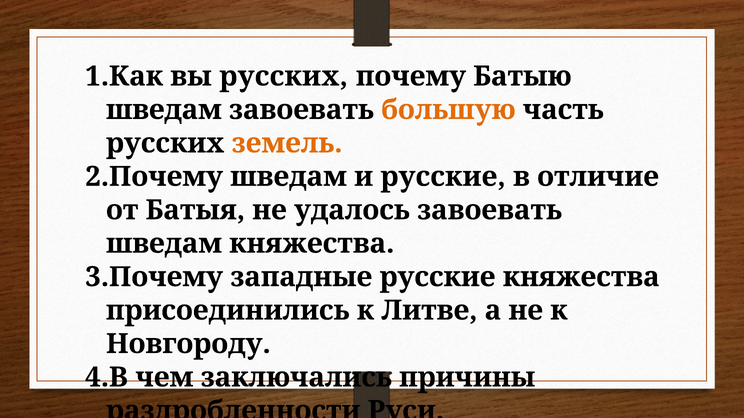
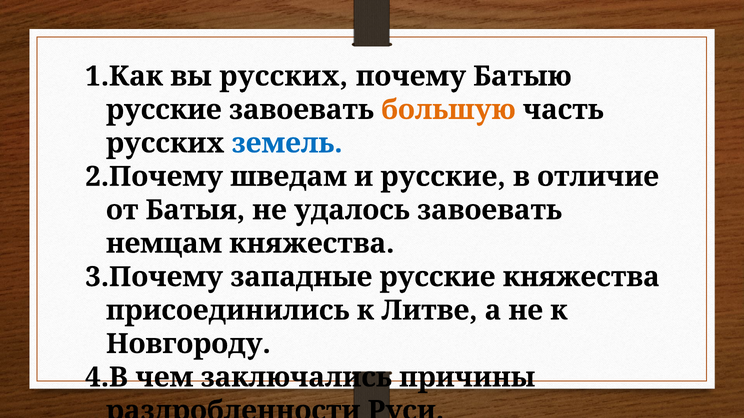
шведам: шведам -> русские (164, 110)
земель colour: orange -> blue (287, 143)
шведам: шведам -> немцам (164, 244)
